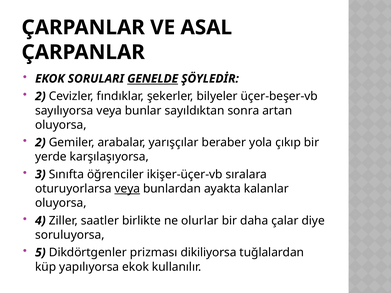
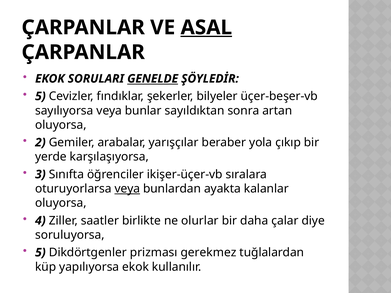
ASAL underline: none -> present (206, 28)
2: 2 -> 5 (40, 96)
dikiliyorsa: dikiliyorsa -> gerekmez (208, 253)
